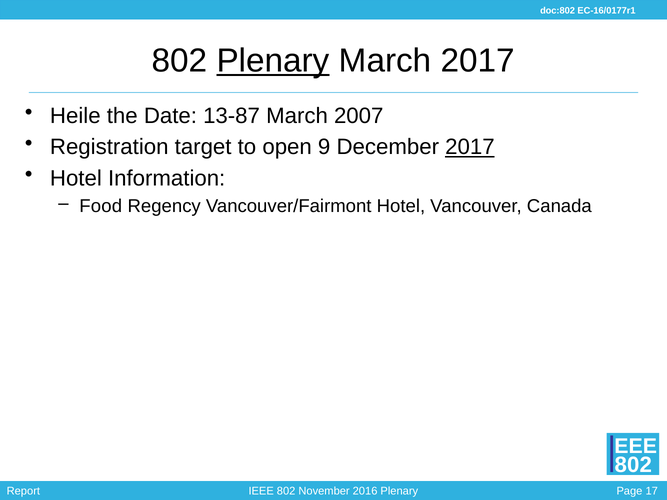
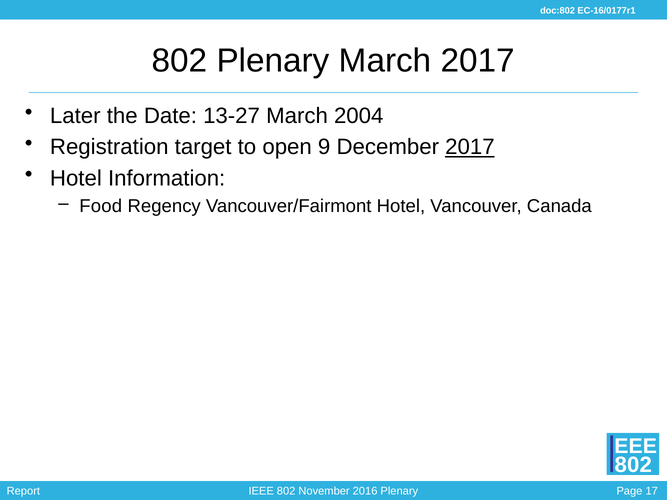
Plenary underline: present -> none (273, 61)
Heile: Heile -> Later (75, 116)
13-87: 13-87 -> 13-27 (232, 116)
2007: 2007 -> 2004 (359, 116)
